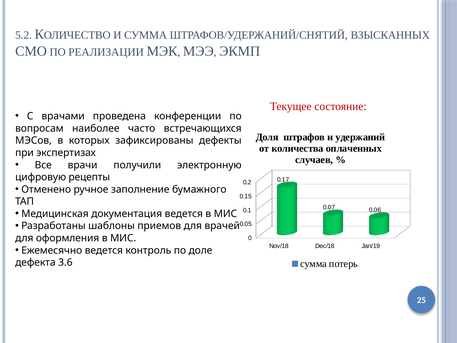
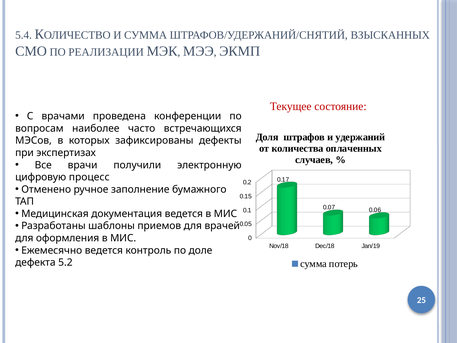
5.2: 5.2 -> 5.4 (24, 35)
рецепты: рецепты -> процесс (89, 177)
3.6: 3.6 -> 5.2 (65, 262)
